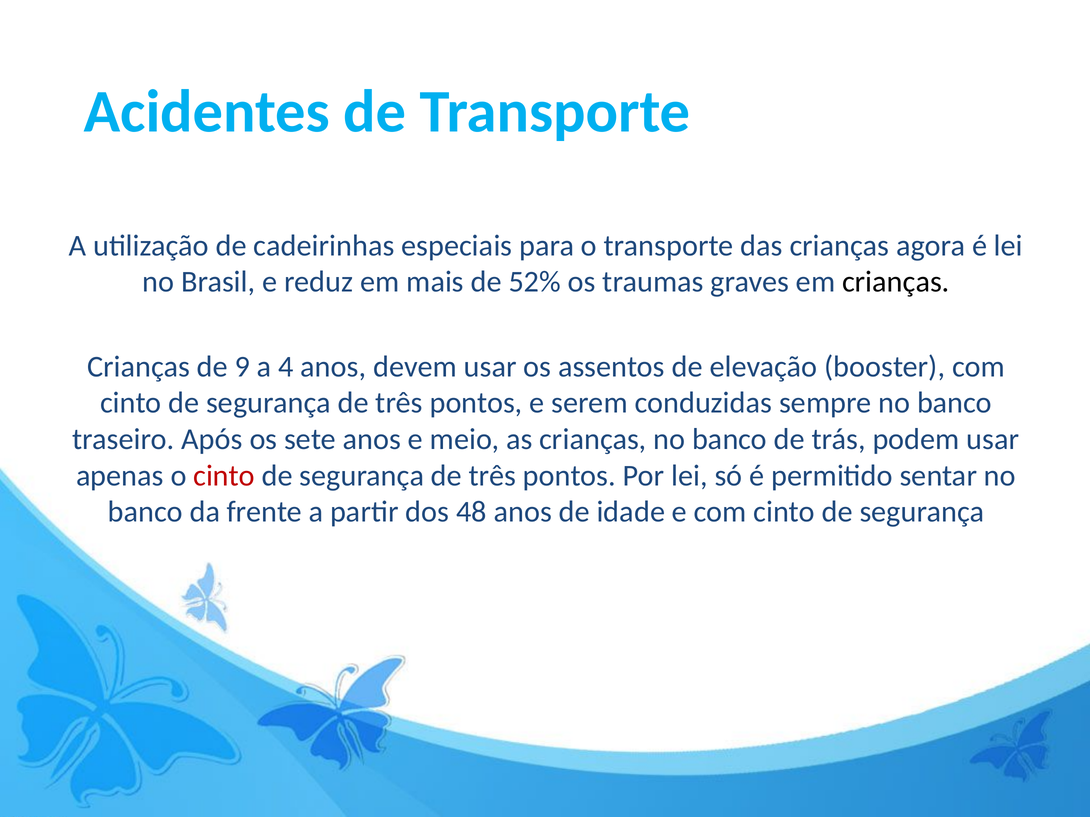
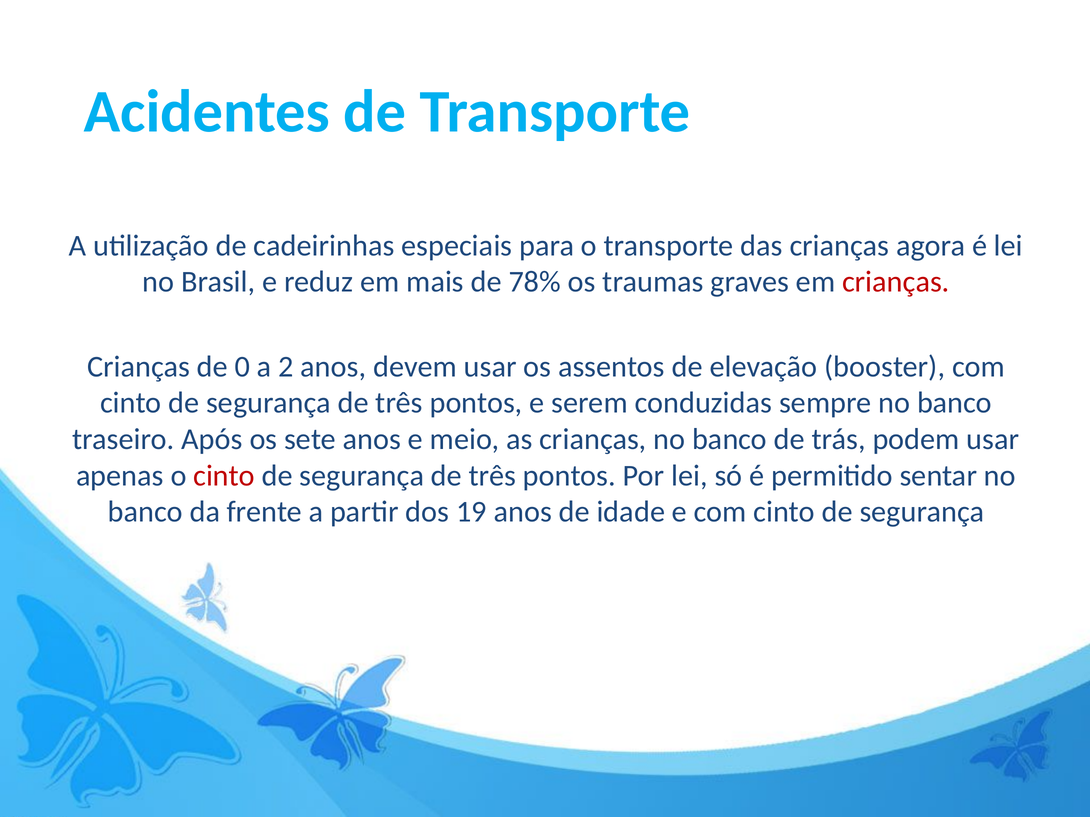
52%: 52% -> 78% (535, 282)
crianças colour: black -> red (896, 282)
9: 9 -> 0 (242, 367)
4: 4 -> 2 (286, 367)
48: 48 -> 19 (471, 512)
